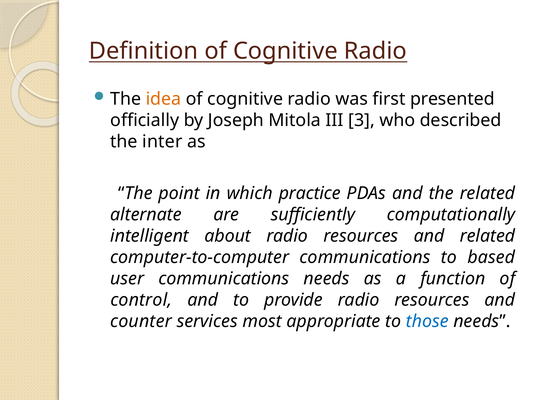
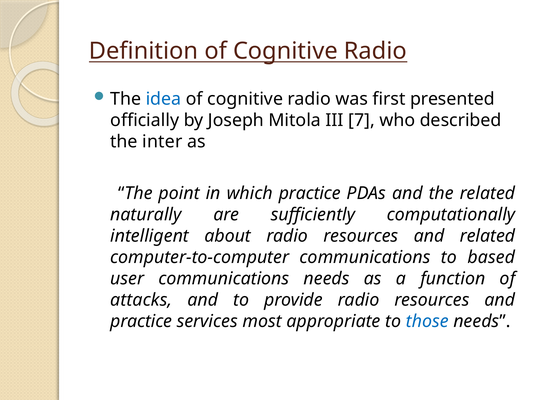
idea colour: orange -> blue (163, 99)
3: 3 -> 7 (362, 120)
alternate: alternate -> naturally (146, 214)
control: control -> attacks (141, 300)
counter: counter -> practice (141, 321)
